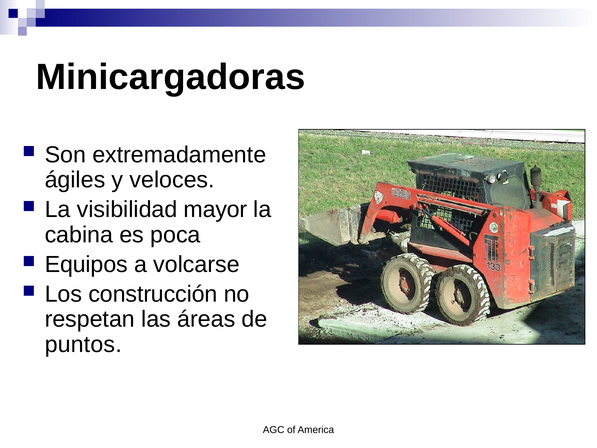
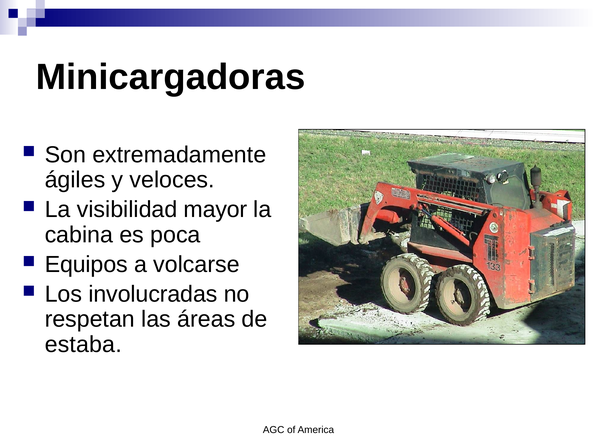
construcción: construcción -> involucradas (153, 294)
puntos: puntos -> estaba (83, 344)
